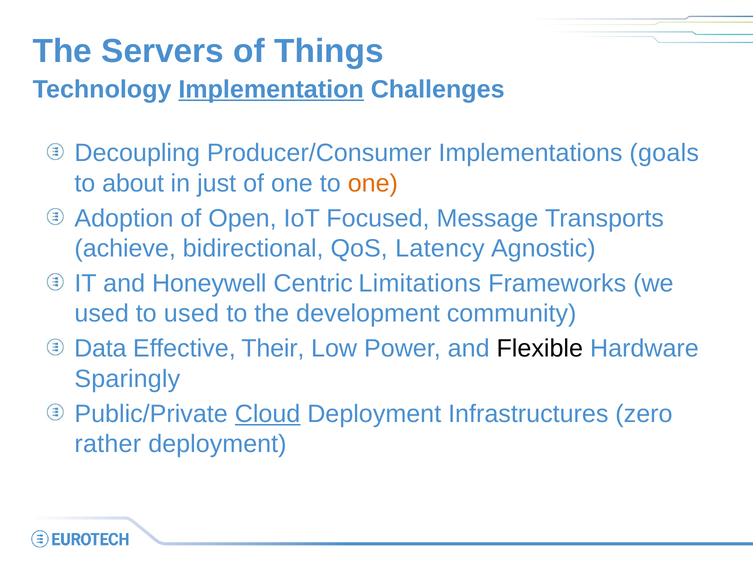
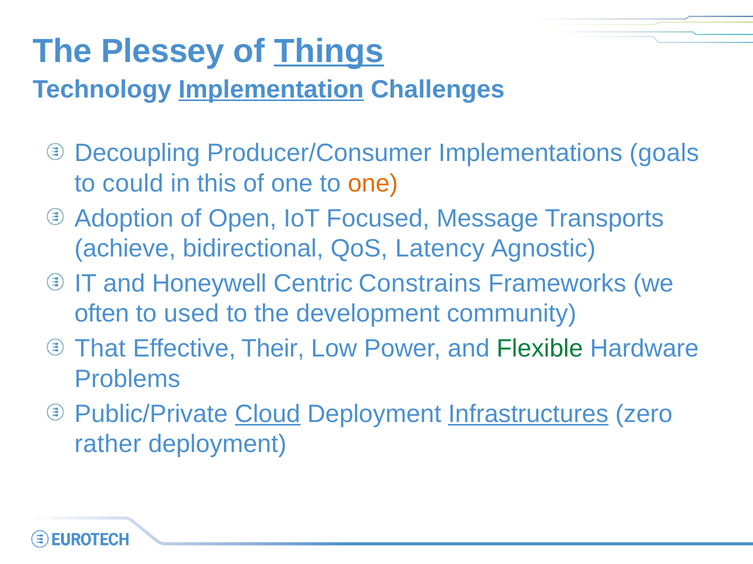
Servers: Servers -> Plessey (163, 51)
Things underline: none -> present (329, 51)
about: about -> could (133, 184)
just: just -> this (217, 184)
Limitations: Limitations -> Constrains (420, 284)
used: used -> often (102, 314)
Data: Data -> That (100, 349)
Flexible colour: black -> green (540, 349)
Sparingly: Sparingly -> Problems (127, 379)
Infrastructures underline: none -> present (528, 414)
